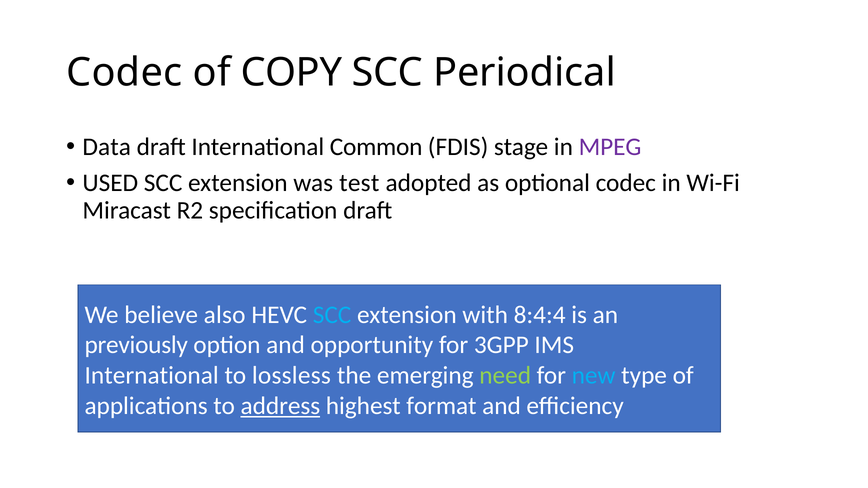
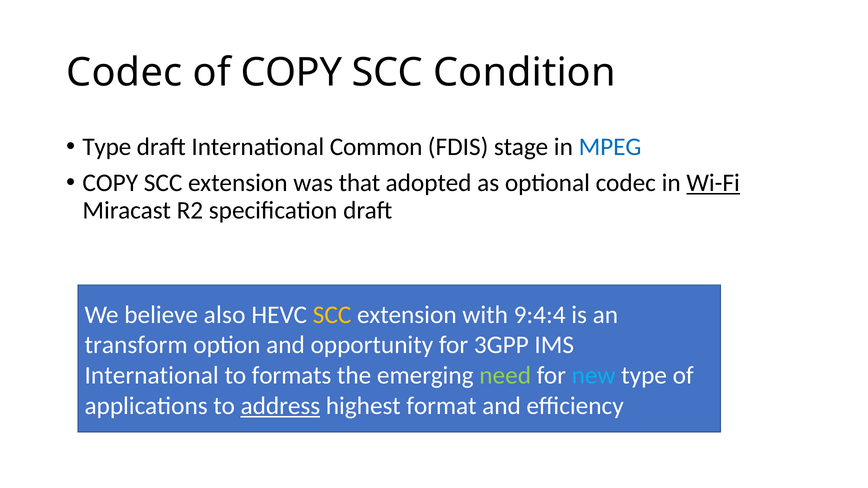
Periodical: Periodical -> Condition (524, 73)
Data: Data -> Type (107, 147)
MPEG colour: purple -> blue (610, 147)
USED: USED -> COPY (110, 183)
test: test -> that (360, 183)
Wi-Fi underline: none -> present (713, 183)
SCC colour: light blue -> yellow (332, 315)
8:4:4: 8:4:4 -> 9:4:4 (540, 315)
previously: previously -> transform (136, 345)
lossless: lossless -> formats (292, 376)
